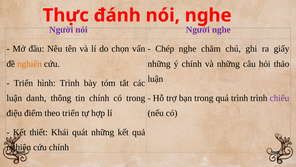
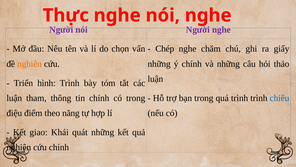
đánh: đánh -> nghe (117, 15)
danh: danh -> tham (36, 98)
chiếu colour: purple -> blue (279, 98)
theo triển: triển -> năng (71, 113)
thiết: thiết -> giao (39, 132)
